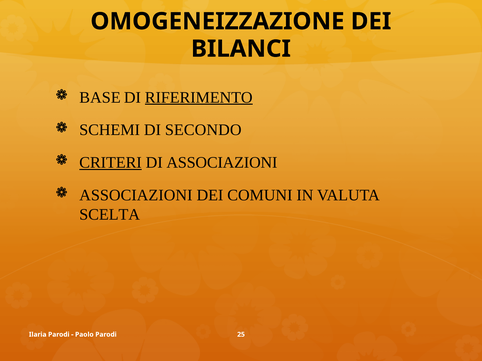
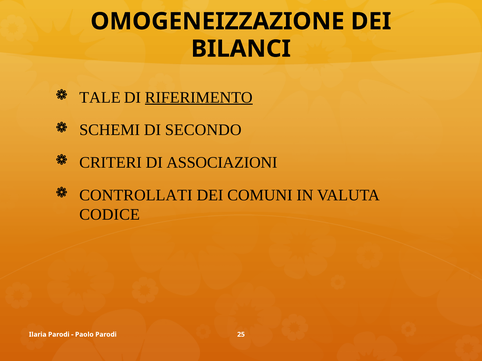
BASE: BASE -> TALE (100, 98)
CRITERI underline: present -> none (111, 163)
ASSOCIAZIONI: ASSOCIAZIONI -> CONTROLLATI (136, 196)
SCELTA: SCELTA -> CODICE (110, 215)
